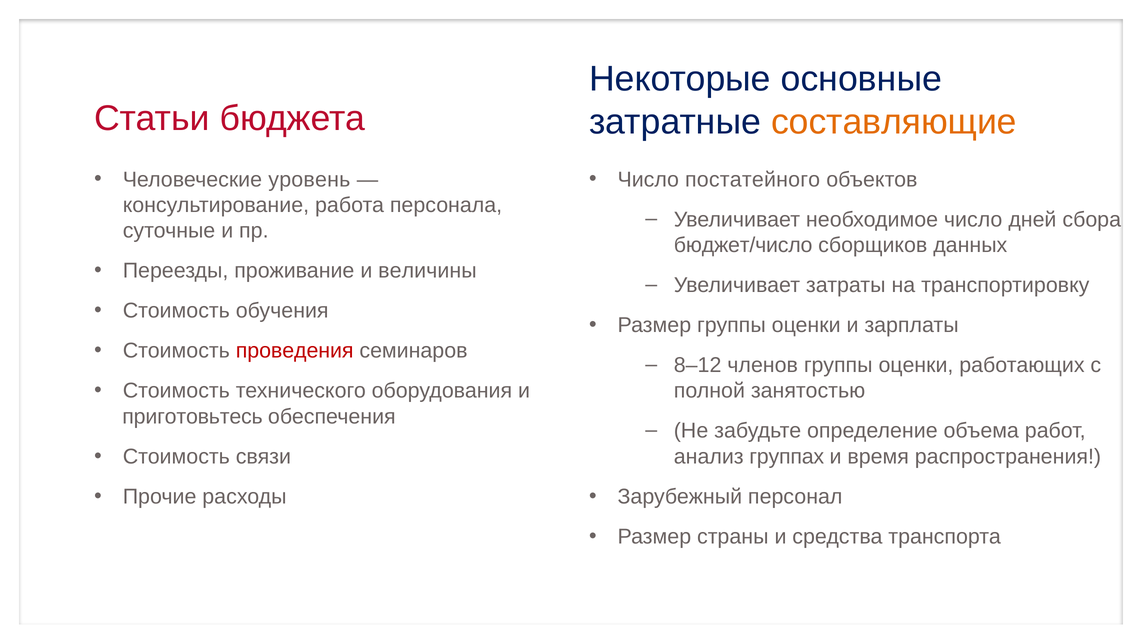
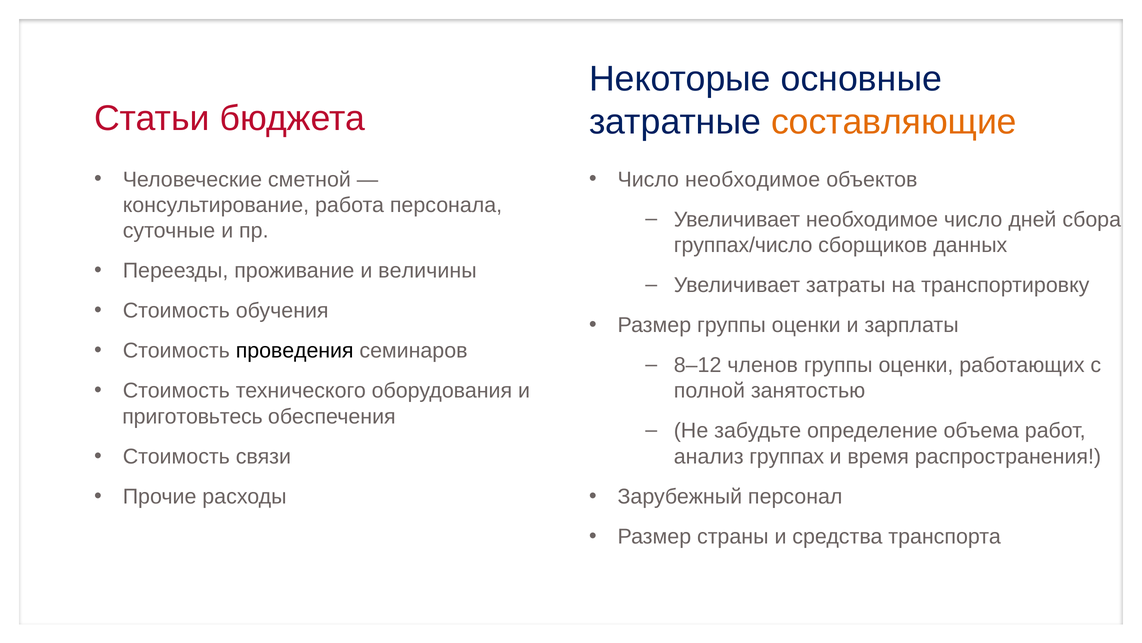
уровень: уровень -> сметной (309, 179)
Число постатейного: постатейного -> необходимое (753, 179)
бюджет/число: бюджет/число -> группах/число (743, 245)
проведения colour: red -> black (295, 351)
